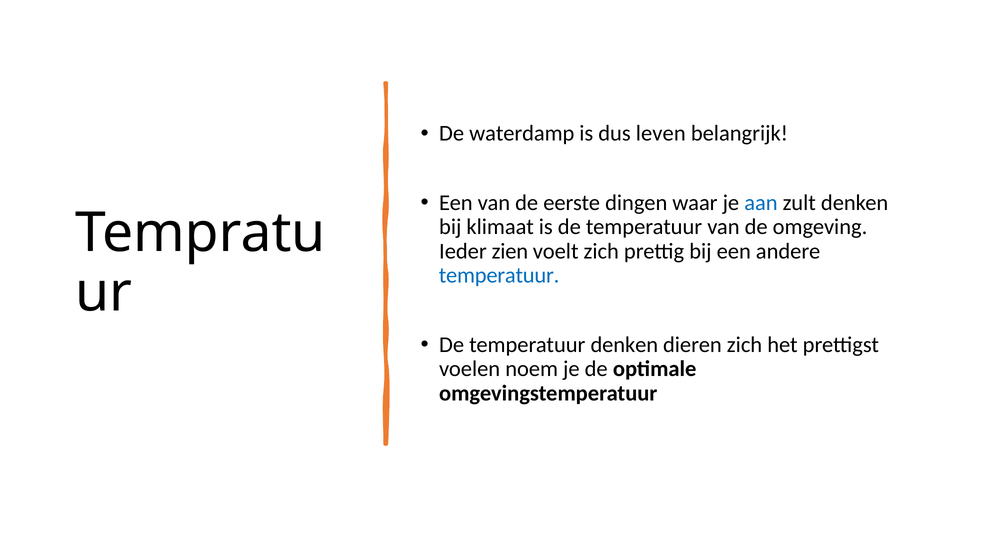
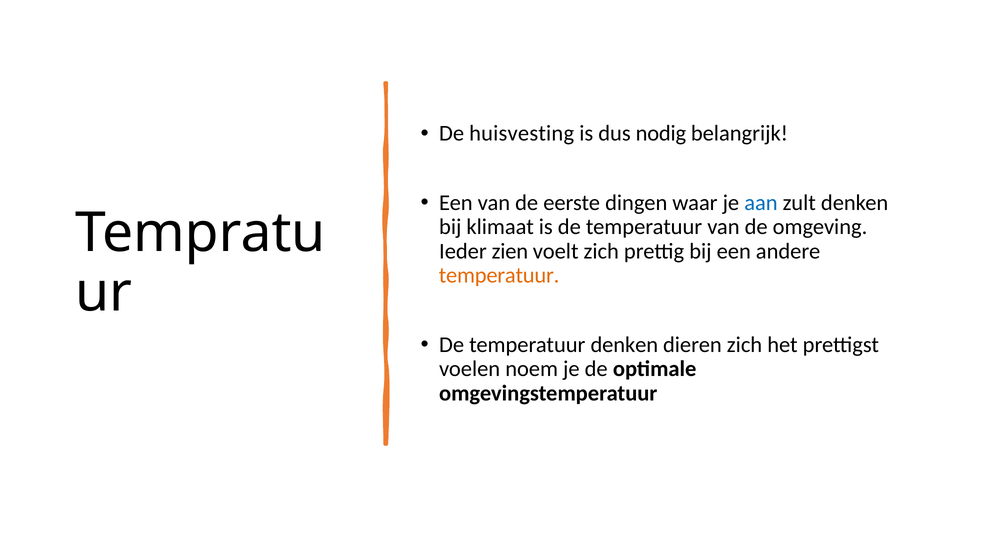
waterdamp: waterdamp -> huisvesting (522, 134)
leven: leven -> nodig (661, 134)
temperatuur colour: blue -> orange (499, 275)
